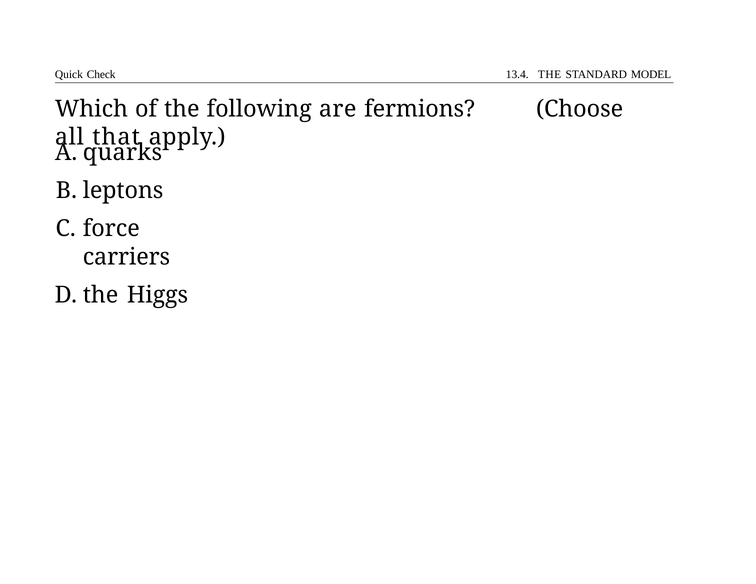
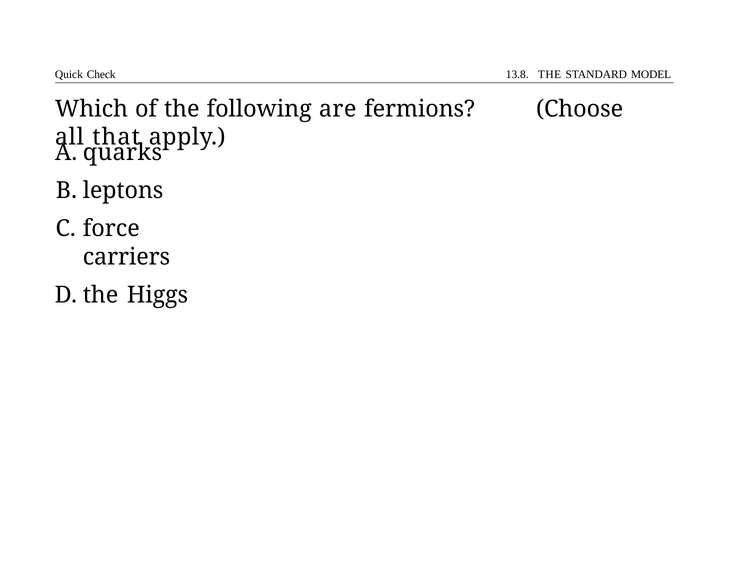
13.4: 13.4 -> 13.8 (517, 75)
